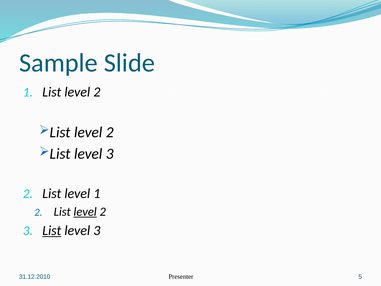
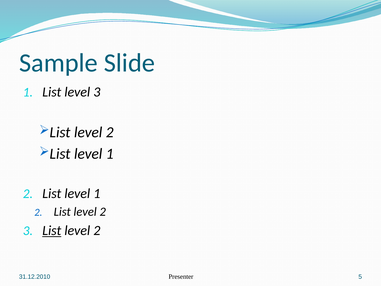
1 List level 2: 2 -> 3 (97, 92)
3: 3 -> 1 (110, 154)
level underline: present -> none (85, 212)
3: 3 -> 2 (97, 230)
